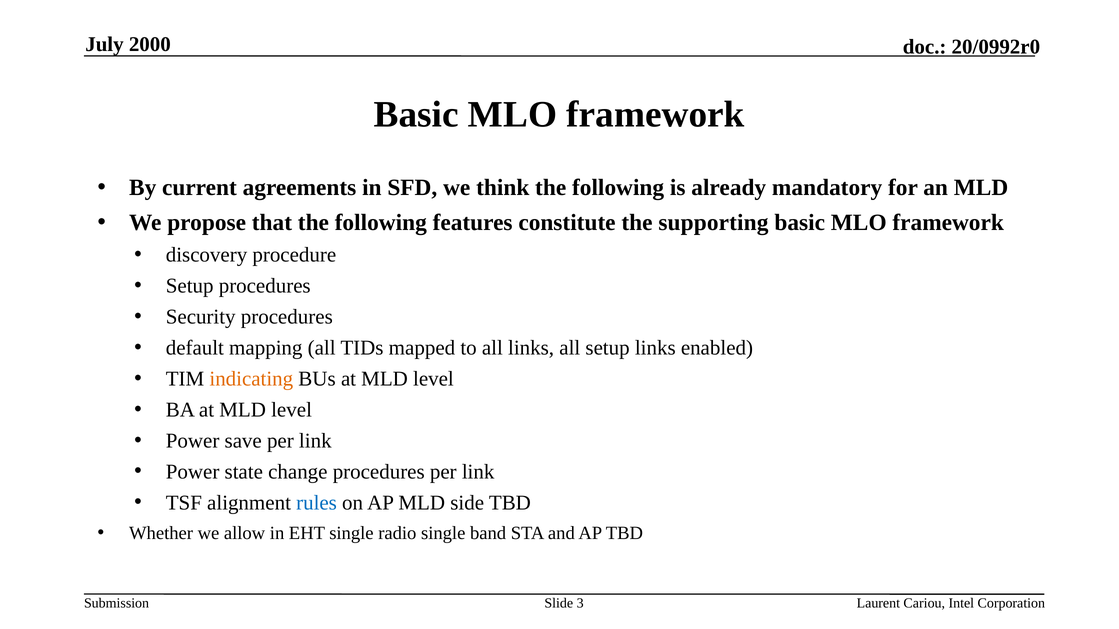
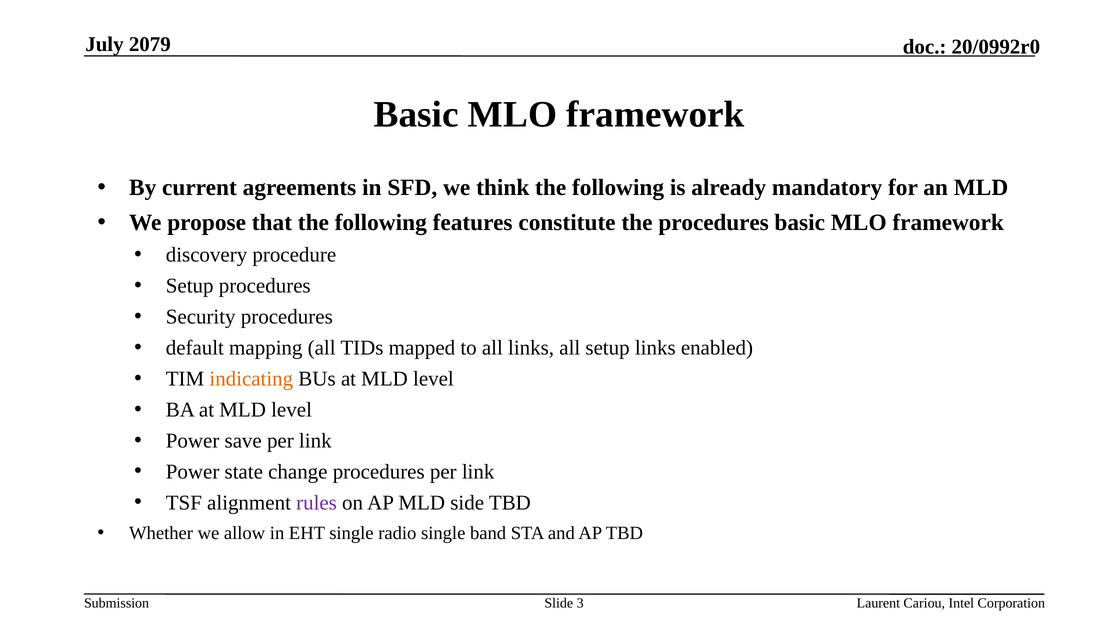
2000: 2000 -> 2079 (150, 44)
the supporting: supporting -> procedures (714, 223)
rules colour: blue -> purple (317, 503)
